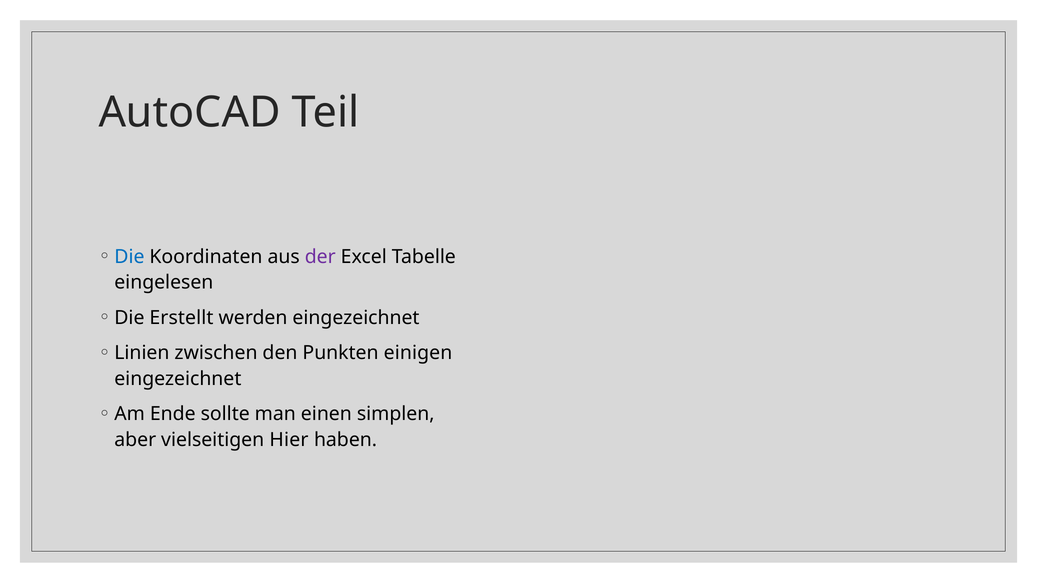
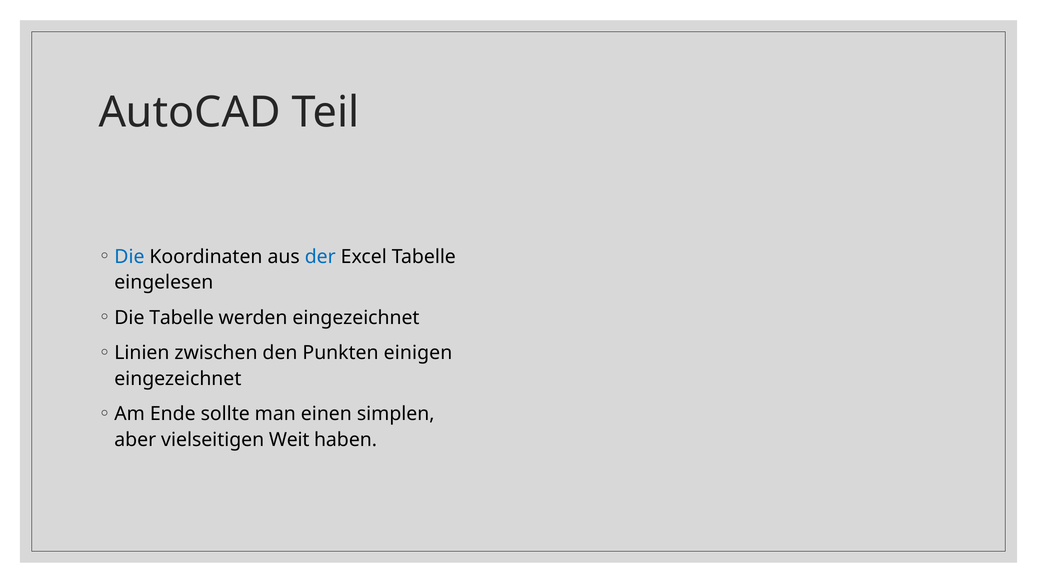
der colour: purple -> blue (320, 257)
Die Erstellt: Erstellt -> Tabelle (182, 318)
Hier: Hier -> Weit (289, 440)
